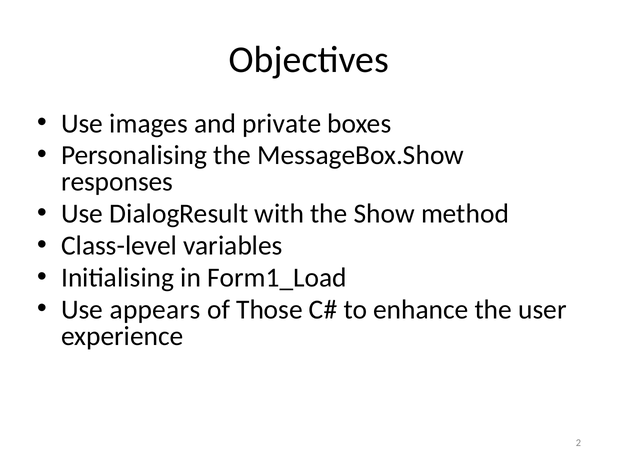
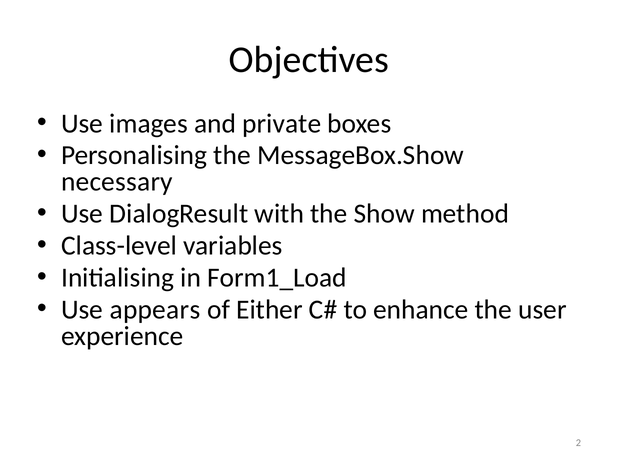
responses: responses -> necessary (117, 182)
Those: Those -> Either (269, 309)
